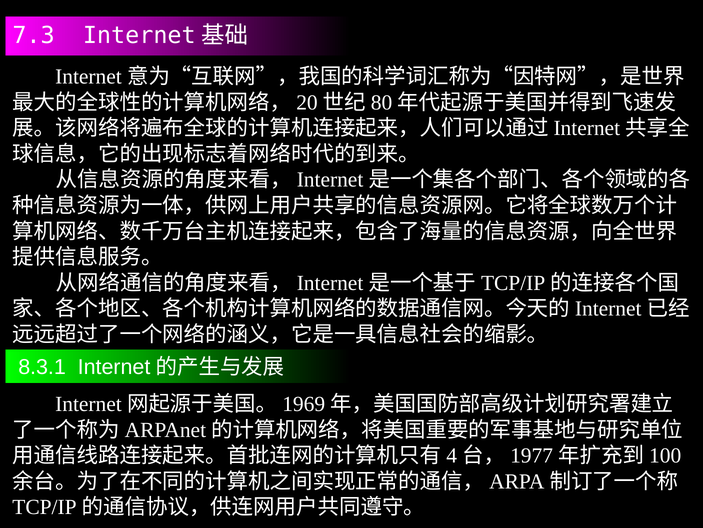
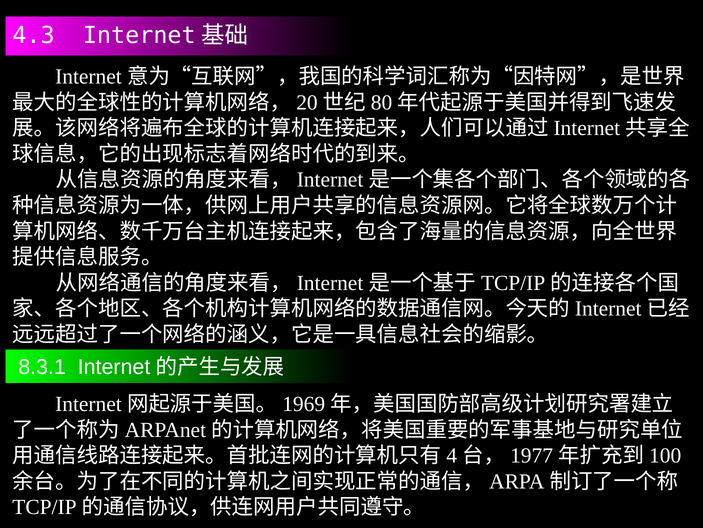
7.3: 7.3 -> 4.3 (34, 36)
